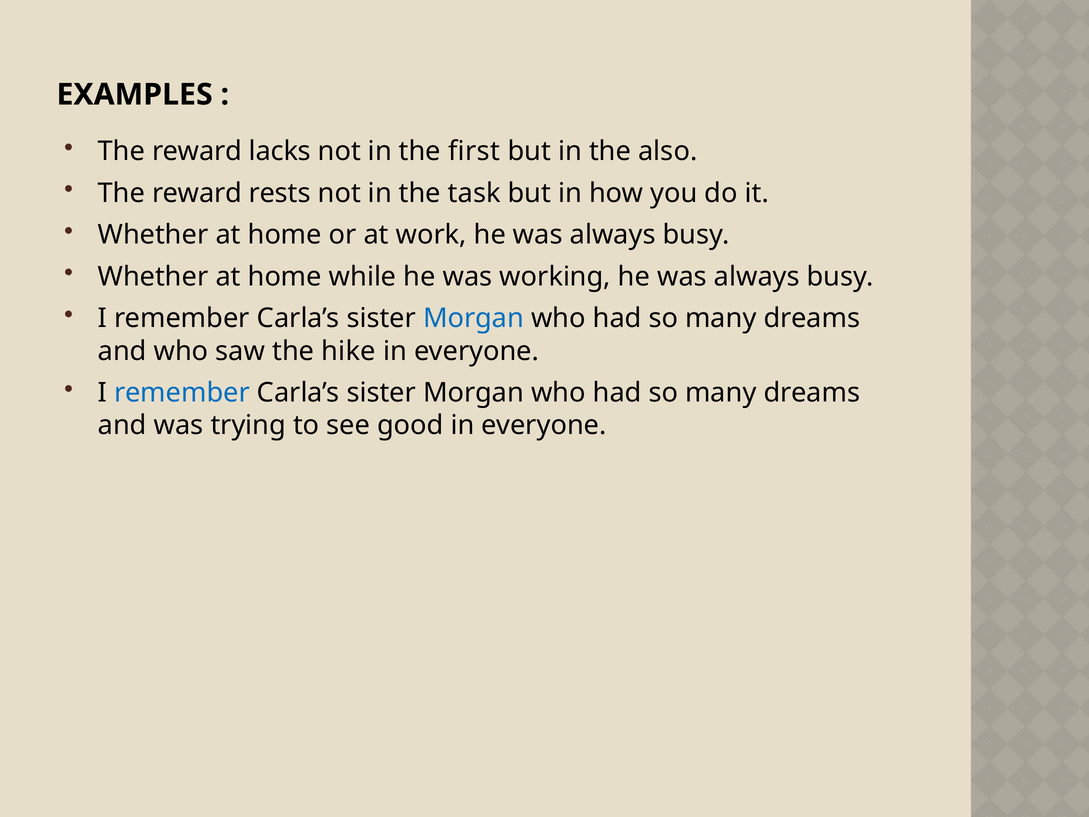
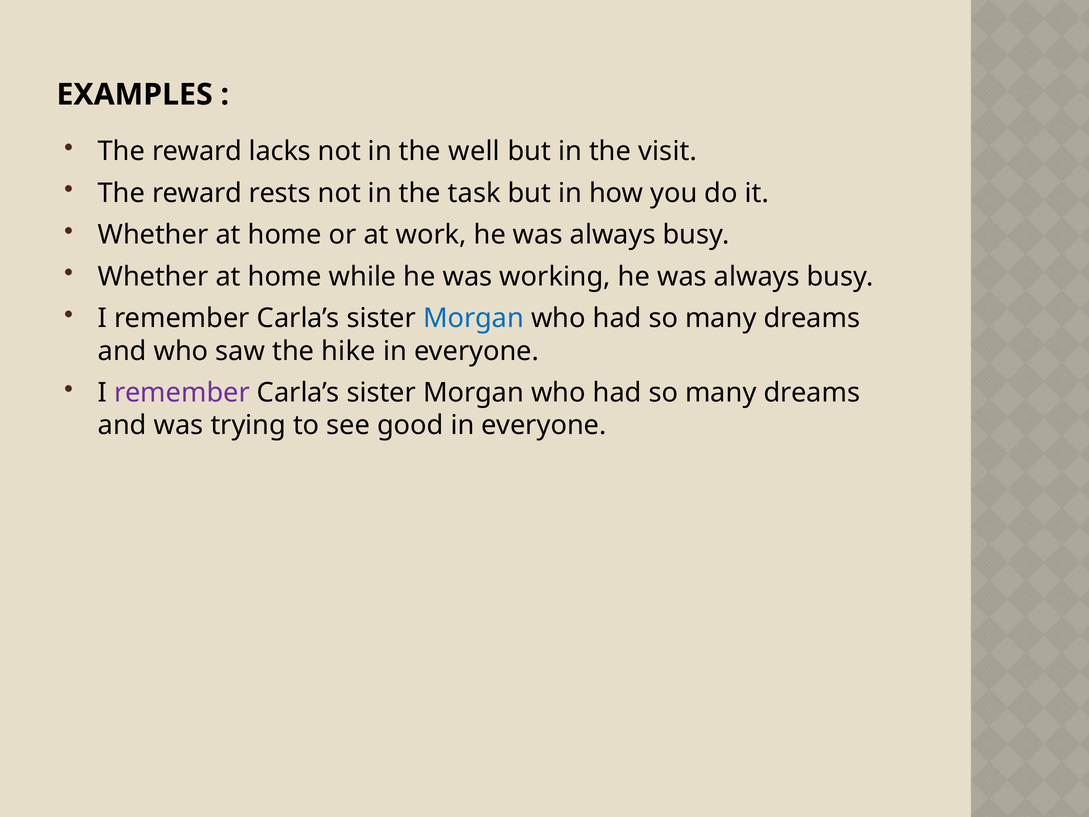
first: first -> well (474, 151)
also: also -> visit (668, 151)
remember colour: blue -> purple (182, 393)
